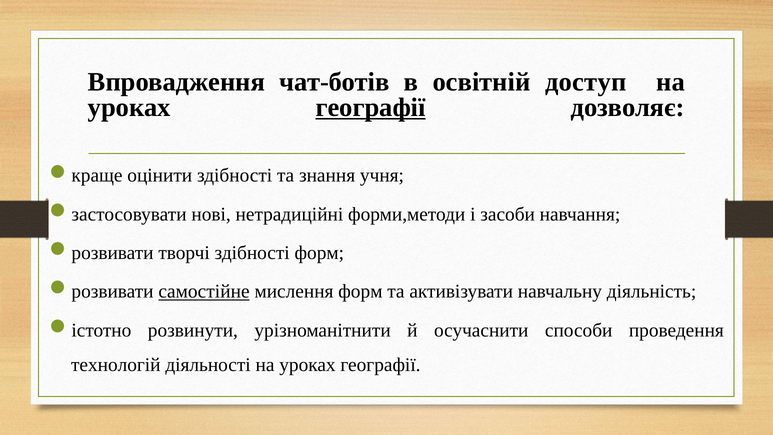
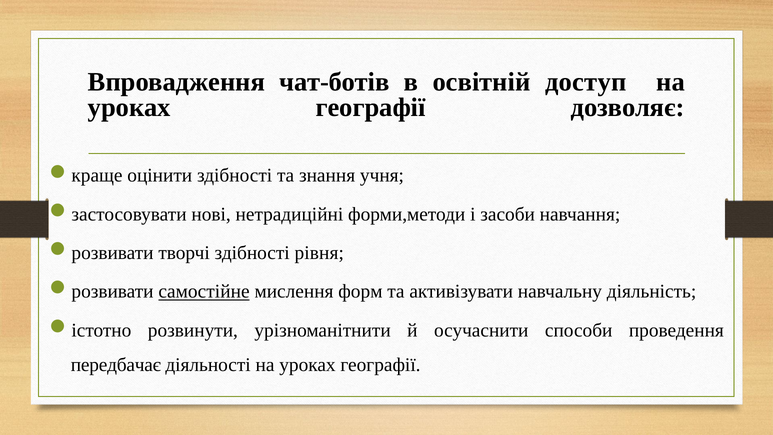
географії underline: present -> none (371, 107)
здібності форм: форм -> рівня (319, 253)
технологій: технологій -> передбачає (116, 365)
